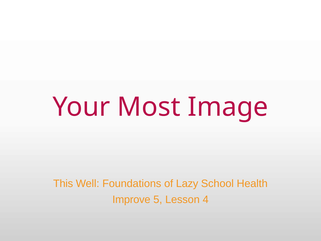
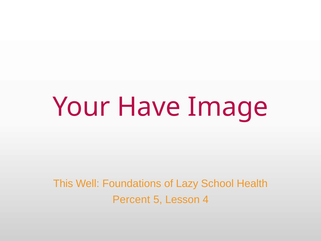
Most: Most -> Have (149, 107)
Improve: Improve -> Percent (131, 199)
